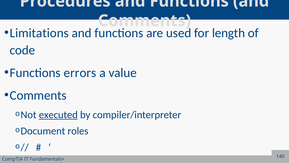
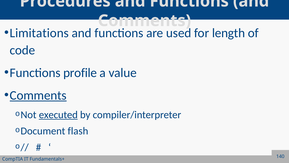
errors: errors -> profile (80, 73)
Comments underline: none -> present (38, 95)
roles: roles -> flash (78, 131)
